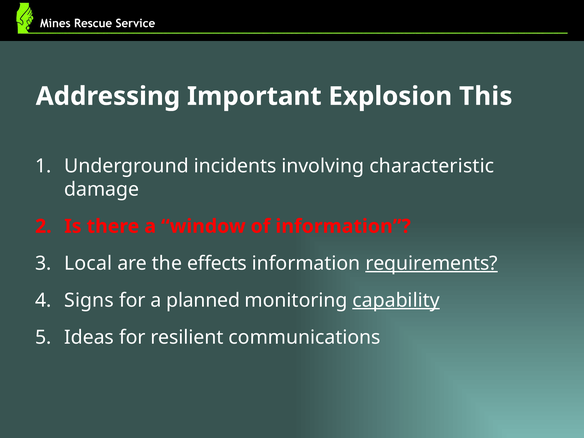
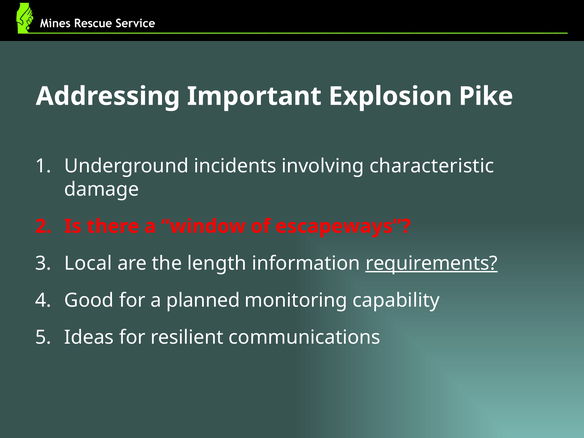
This: This -> Pike (486, 96)
of information: information -> escapeways (343, 226)
effects: effects -> length (217, 263)
Signs: Signs -> Good (89, 300)
capability underline: present -> none (396, 300)
